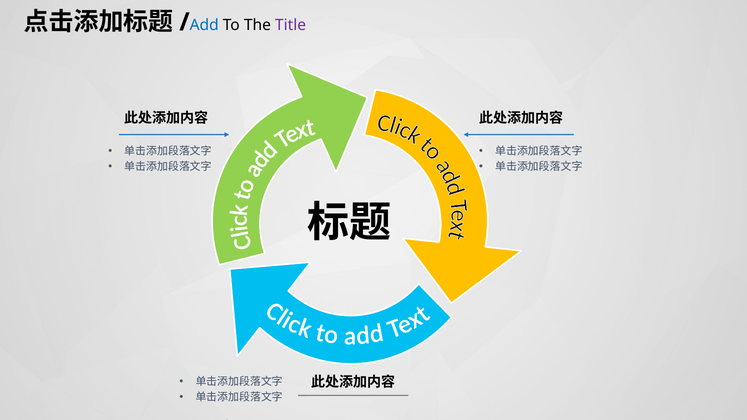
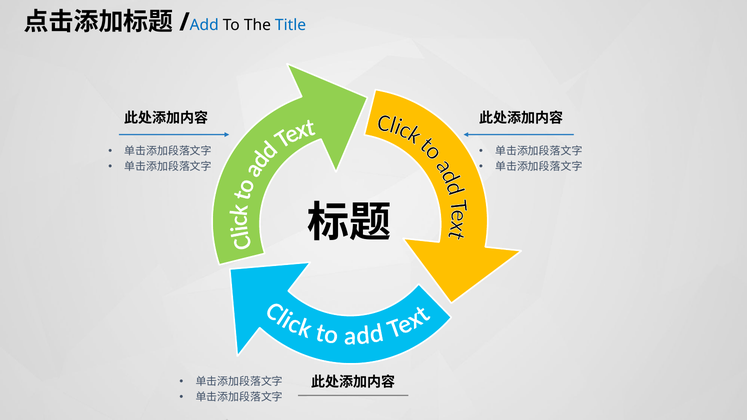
Title colour: purple -> blue (291, 25)
